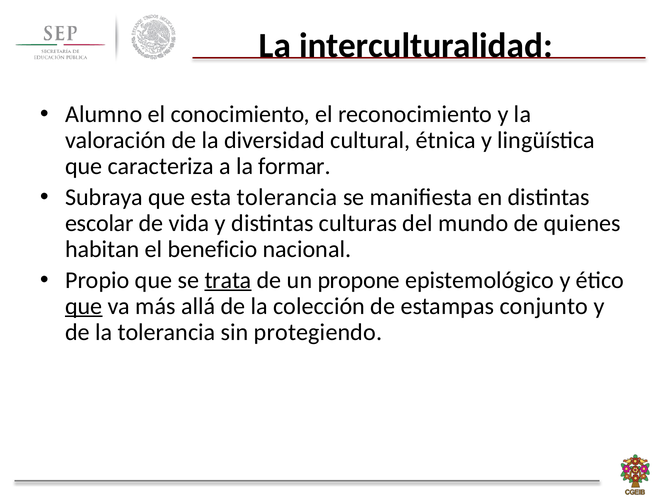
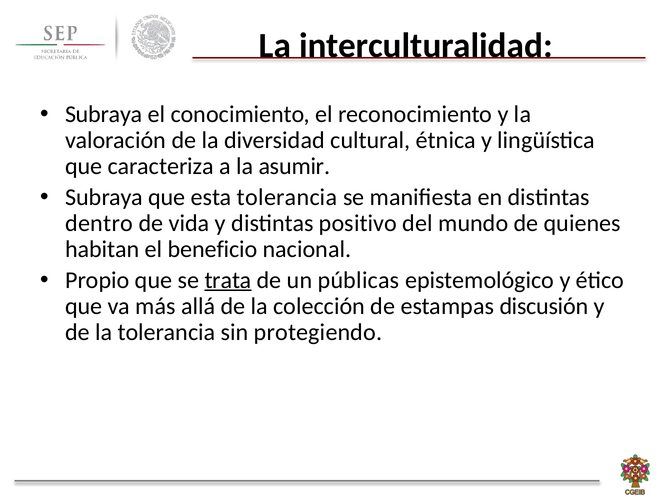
Alumno: Alumno -> Subraya (104, 114)
formar: formar -> asumir (294, 166)
escolar: escolar -> dentro (99, 223)
culturas: culturas -> positivo (358, 223)
propone: propone -> públicas (359, 280)
que underline: present -> none (84, 306)
conjunto: conjunto -> discusión (544, 306)
